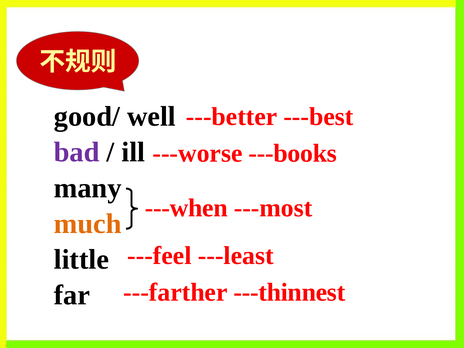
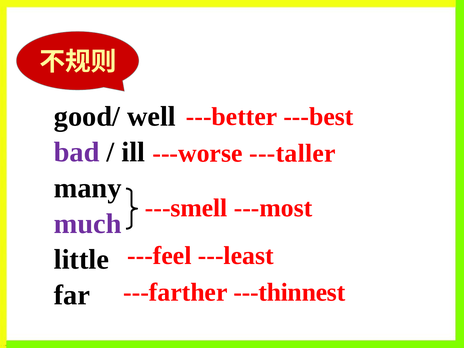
---books: ---books -> ---taller (292, 153)
---when: ---when -> ---smell (186, 208)
much colour: orange -> purple (88, 224)
